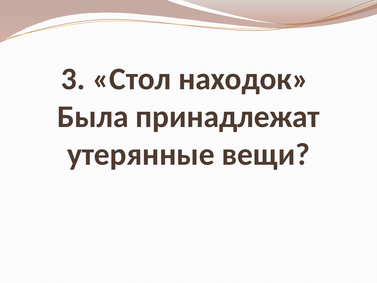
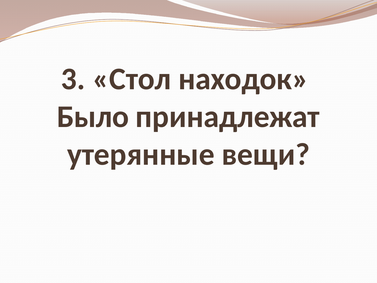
Была: Была -> Было (93, 117)
